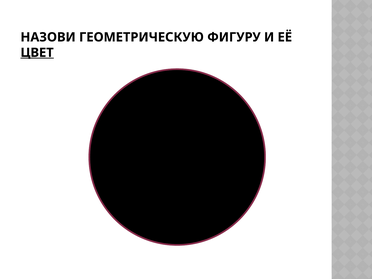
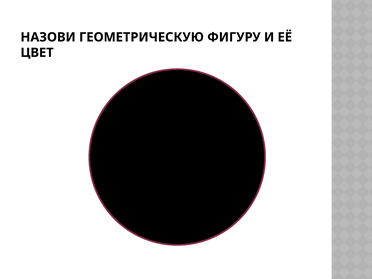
ЦВЕТ underline: present -> none (37, 53)
